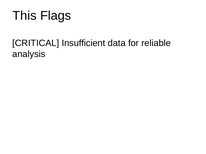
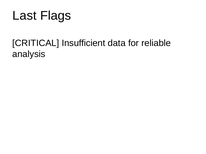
This: This -> Last (24, 16)
